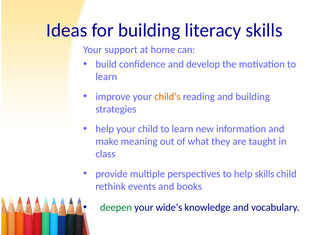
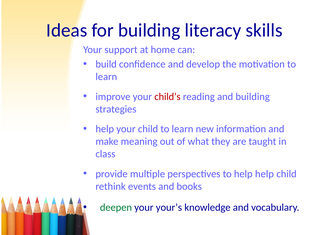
child’s colour: orange -> red (167, 96)
help skills: skills -> help (264, 174)
wide’s: wide’s -> your’s (169, 207)
